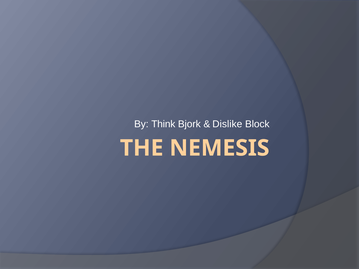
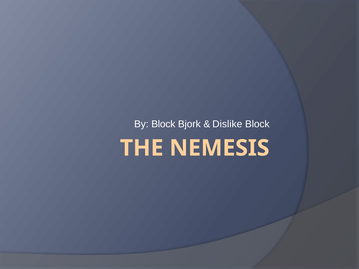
By Think: Think -> Block (163, 124)
